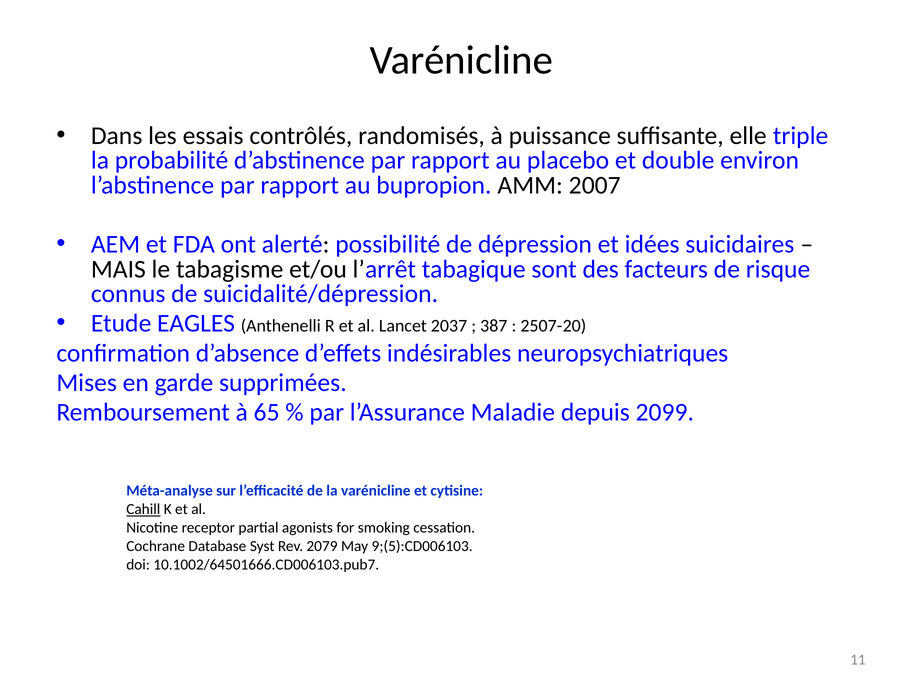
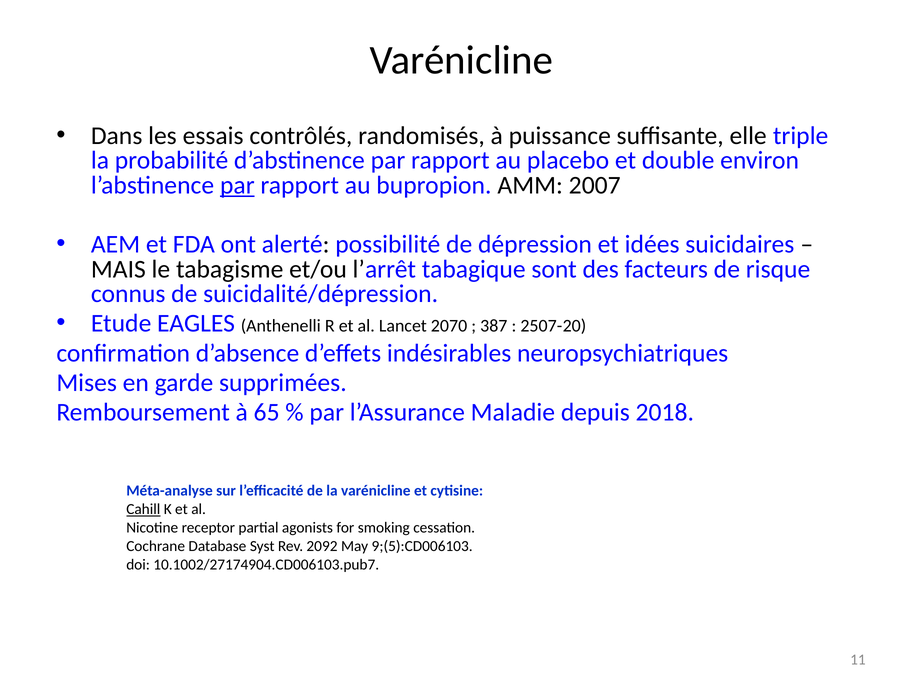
par underline: none -> present (237, 185)
2037: 2037 -> 2070 (449, 326)
2099: 2099 -> 2018 (665, 412)
2079: 2079 -> 2092 (322, 546)
10.1002/64501666.CD006103.pub7: 10.1002/64501666.CD006103.pub7 -> 10.1002/27174904.CD006103.pub7 (266, 564)
